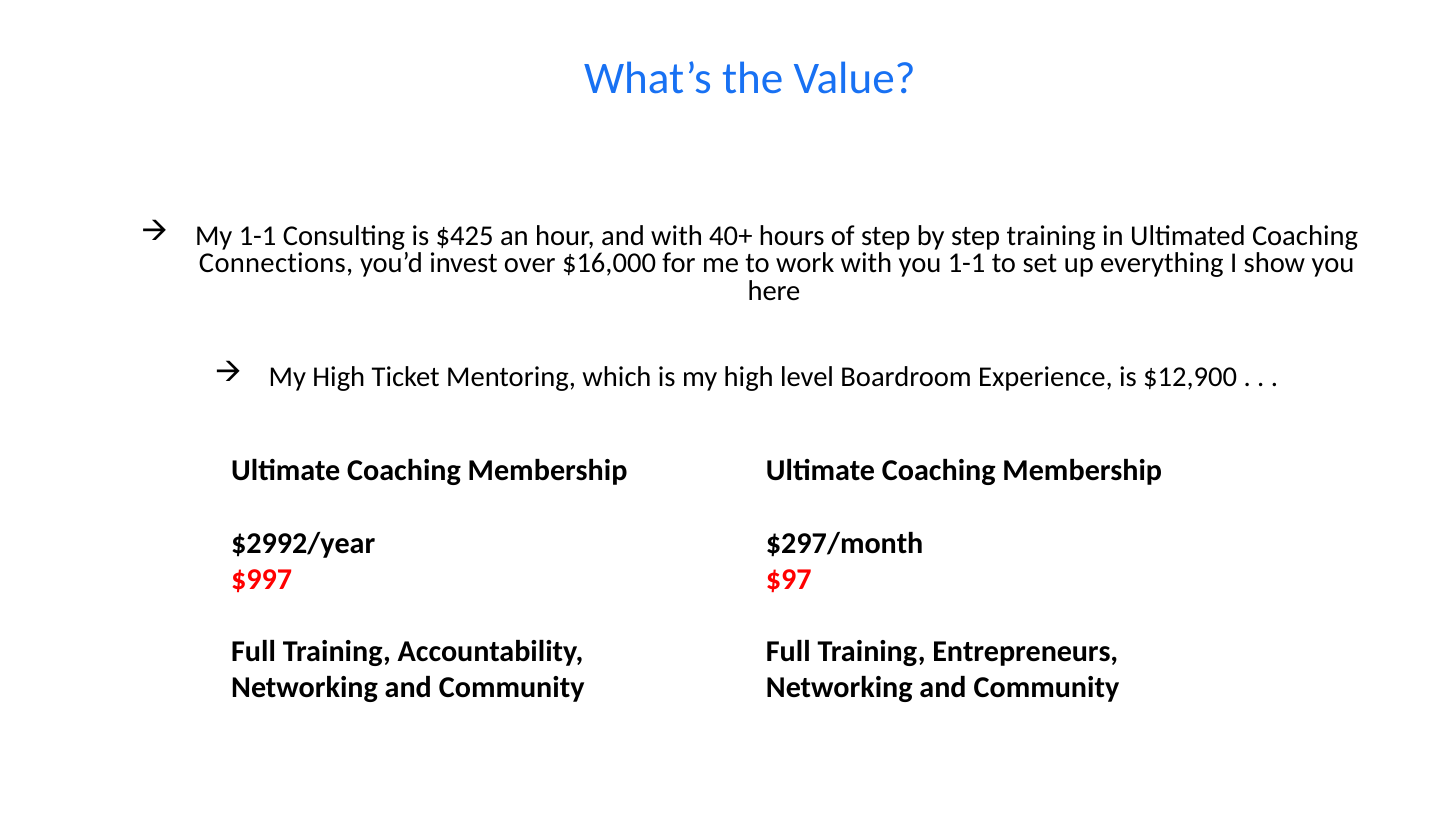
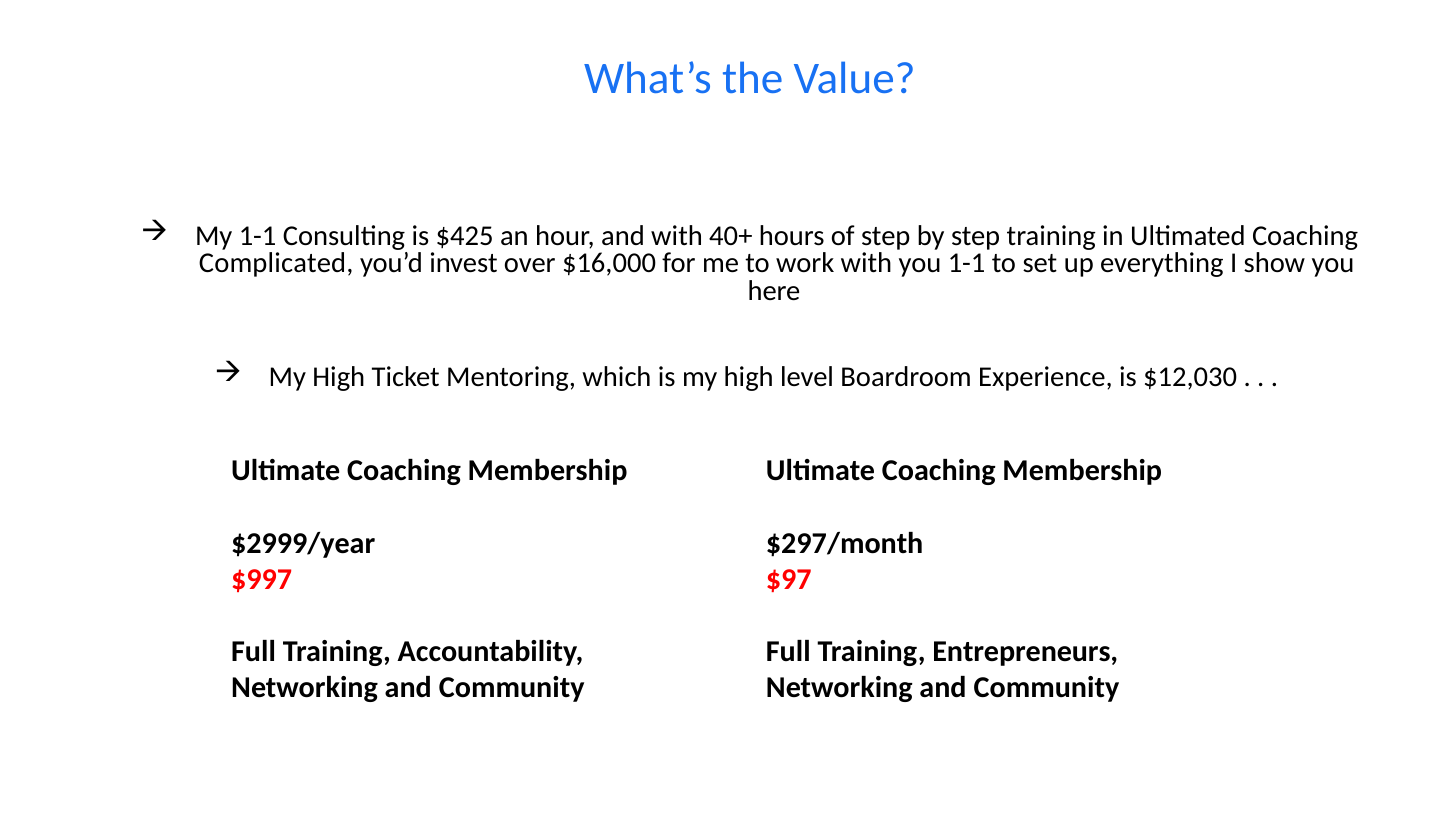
Connections: Connections -> Complicated (276, 263)
$12,900: $12,900 -> $12,030 (1190, 377)
$2992/year: $2992/year -> $2999/year (303, 543)
